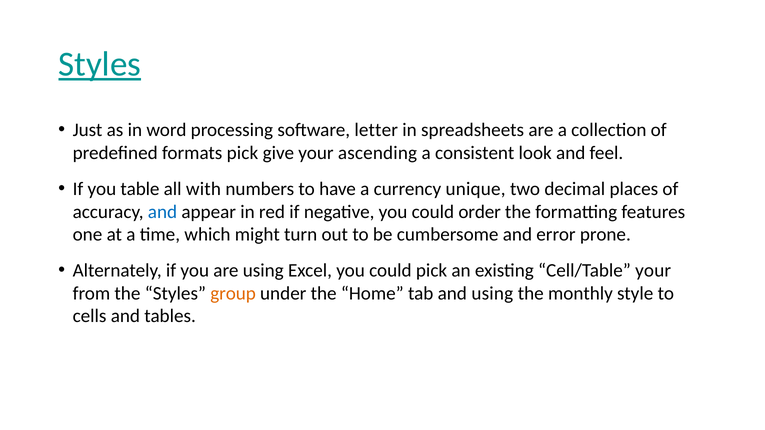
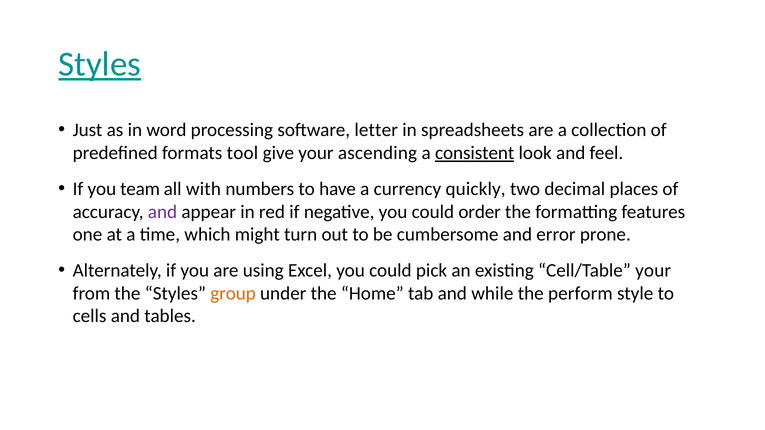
formats pick: pick -> tool (242, 153)
consistent underline: none -> present (475, 153)
table: table -> team (140, 189)
unique: unique -> quickly (476, 189)
and colour: blue -> purple (162, 212)
and using: using -> while (492, 293)
monthly: monthly -> perform (580, 293)
